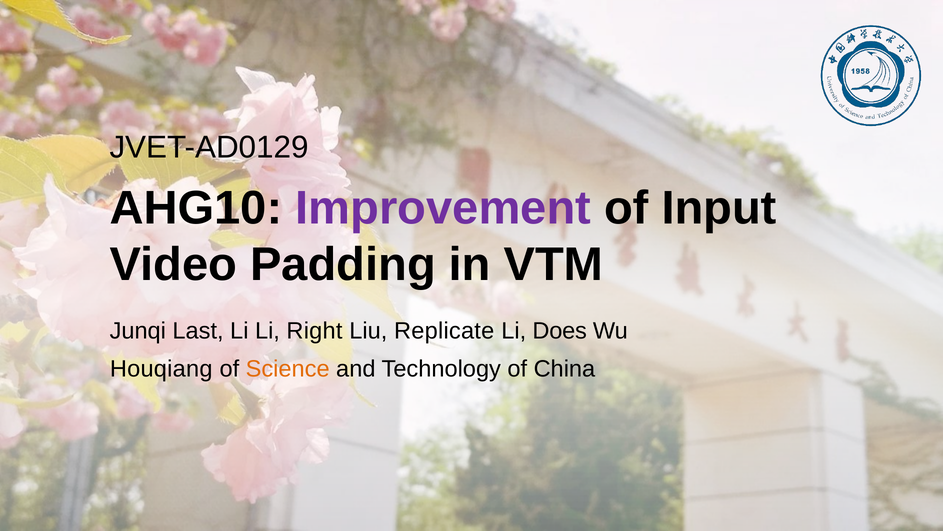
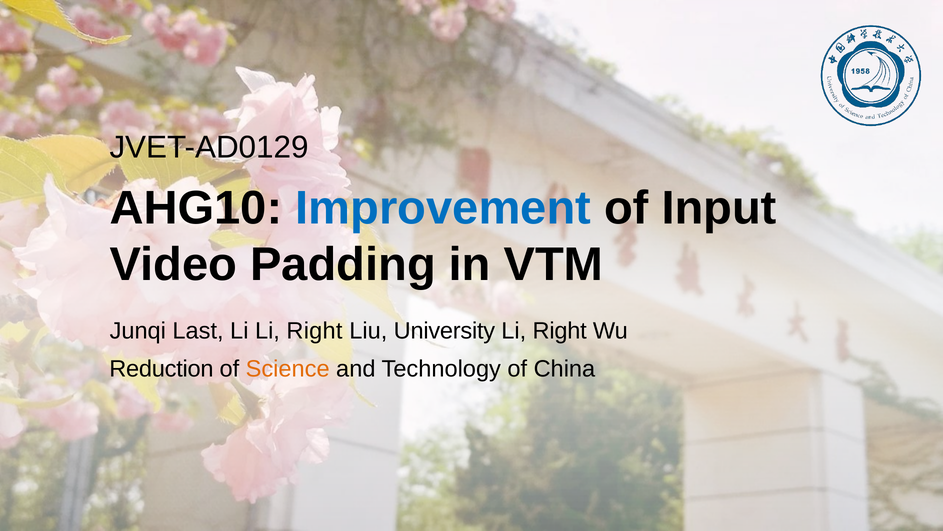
Improvement colour: purple -> blue (443, 208)
Replicate: Replicate -> University (444, 331)
Does: Does -> Right (560, 331)
Houqiang: Houqiang -> Reduction (161, 369)
